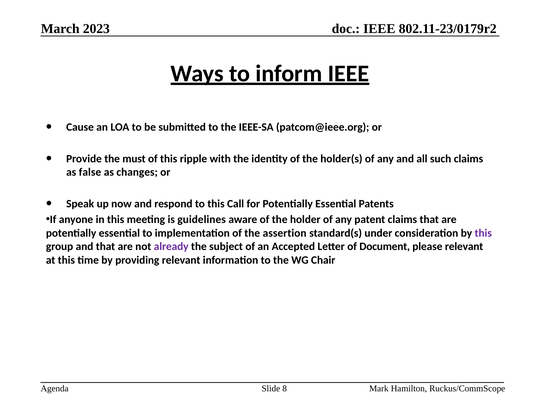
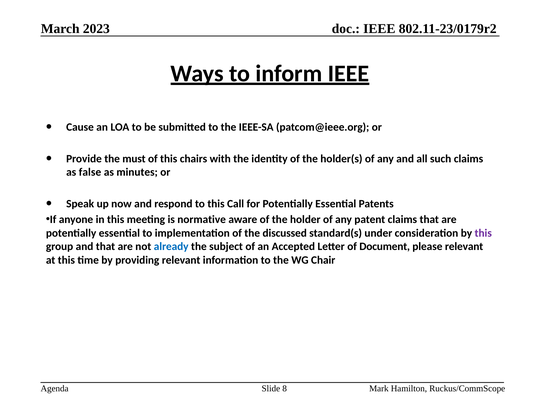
ripple: ripple -> chairs (194, 159)
changes: changes -> minutes (137, 172)
guidelines: guidelines -> normative (202, 220)
assertion: assertion -> discussed (285, 233)
already colour: purple -> blue (171, 247)
